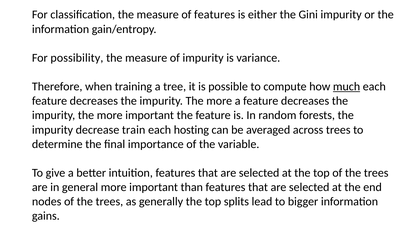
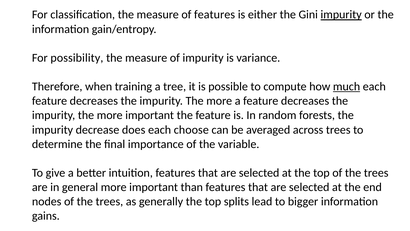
impurity underline: none -> present (341, 15)
train: train -> does (134, 130)
hosting: hosting -> choose (191, 130)
